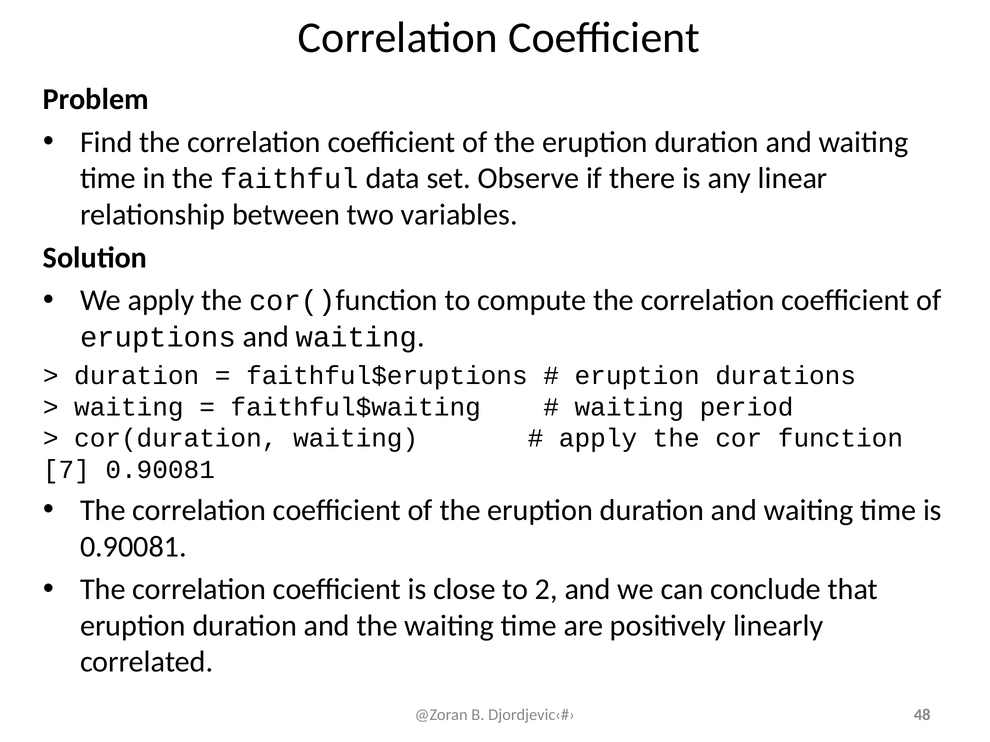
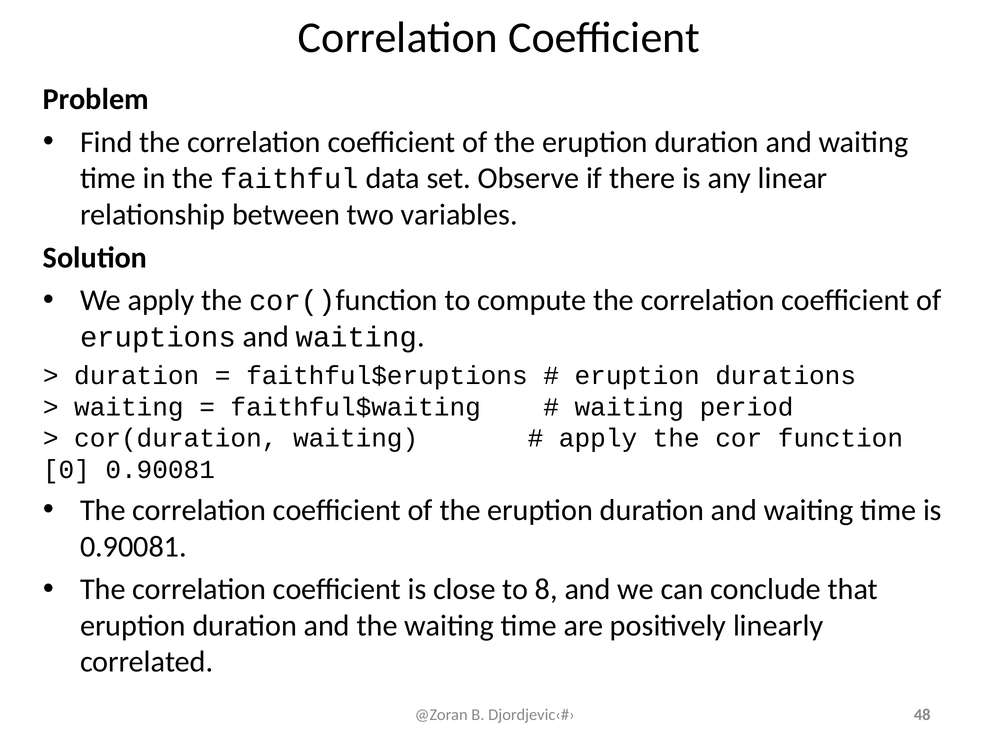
7: 7 -> 0 (66, 470)
2: 2 -> 8 (546, 590)
